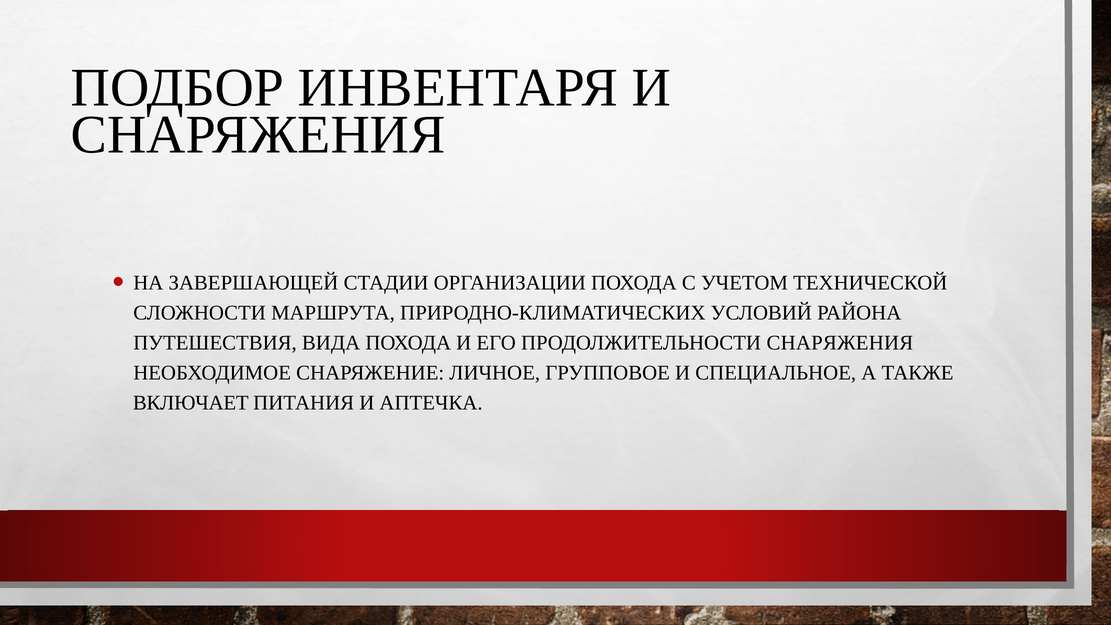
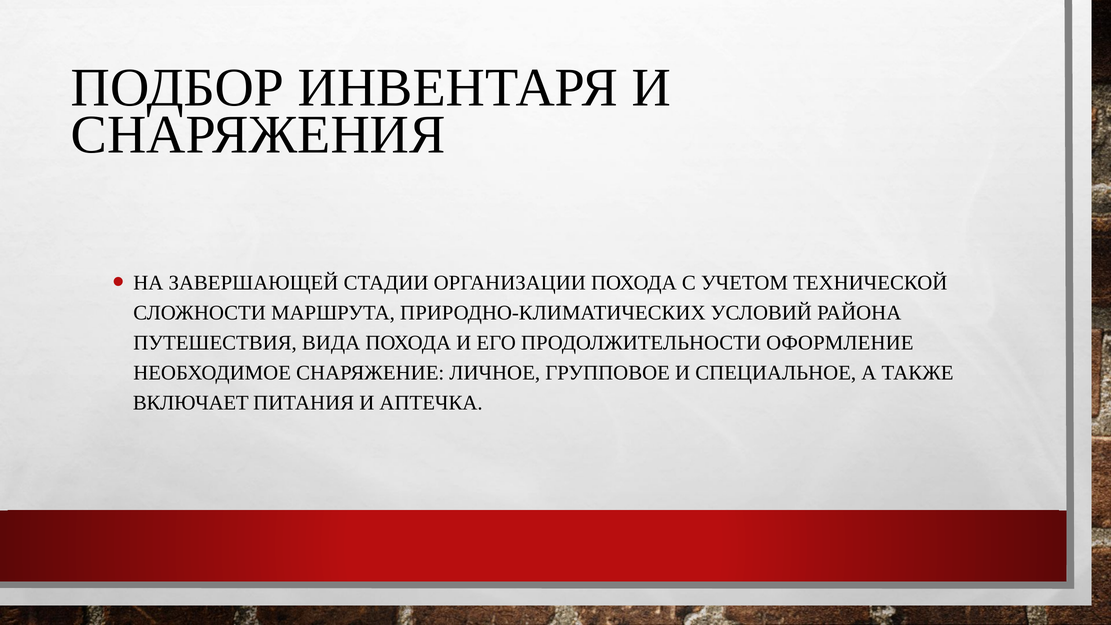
ПРОДОЛЖИТЕЛЬНОСТИ СНАРЯЖЕНИЯ: СНАРЯЖЕНИЯ -> ОФОРМЛЕНИЕ (840, 343)
